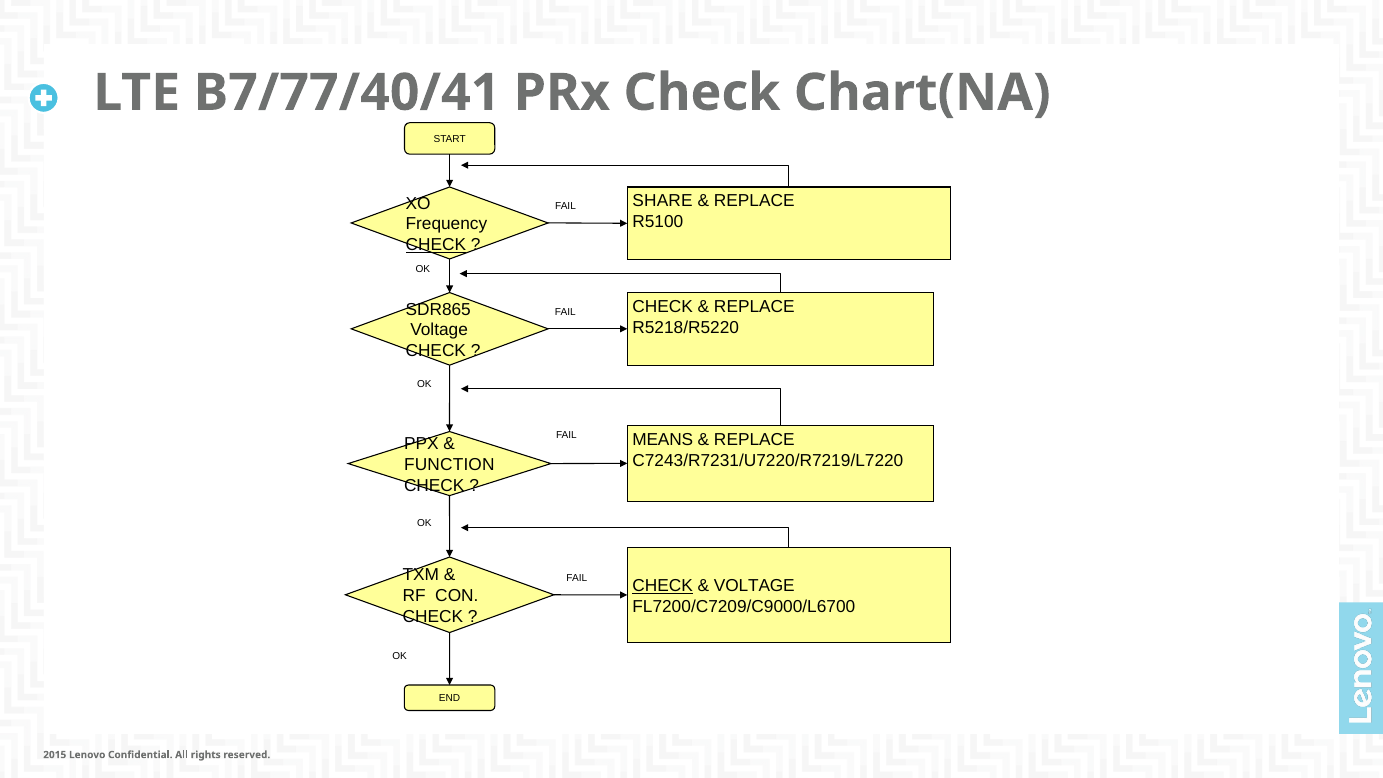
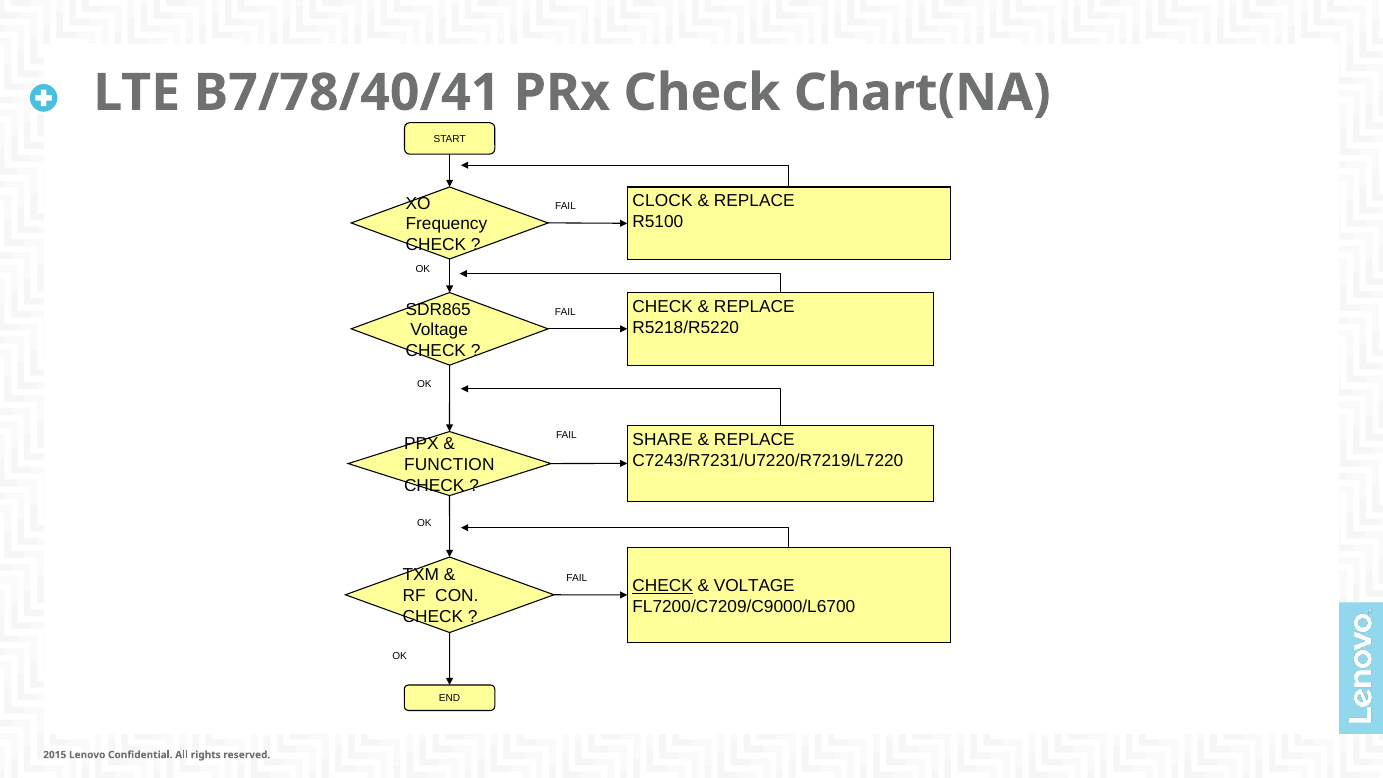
B7/77/40/41: B7/77/40/41 -> B7/78/40/41 (347, 93)
SHARE: SHARE -> CLOCK (663, 201)
CHECK underline: present -> none (436, 245)
MEANS: MEANS -> SHARE (663, 440)
